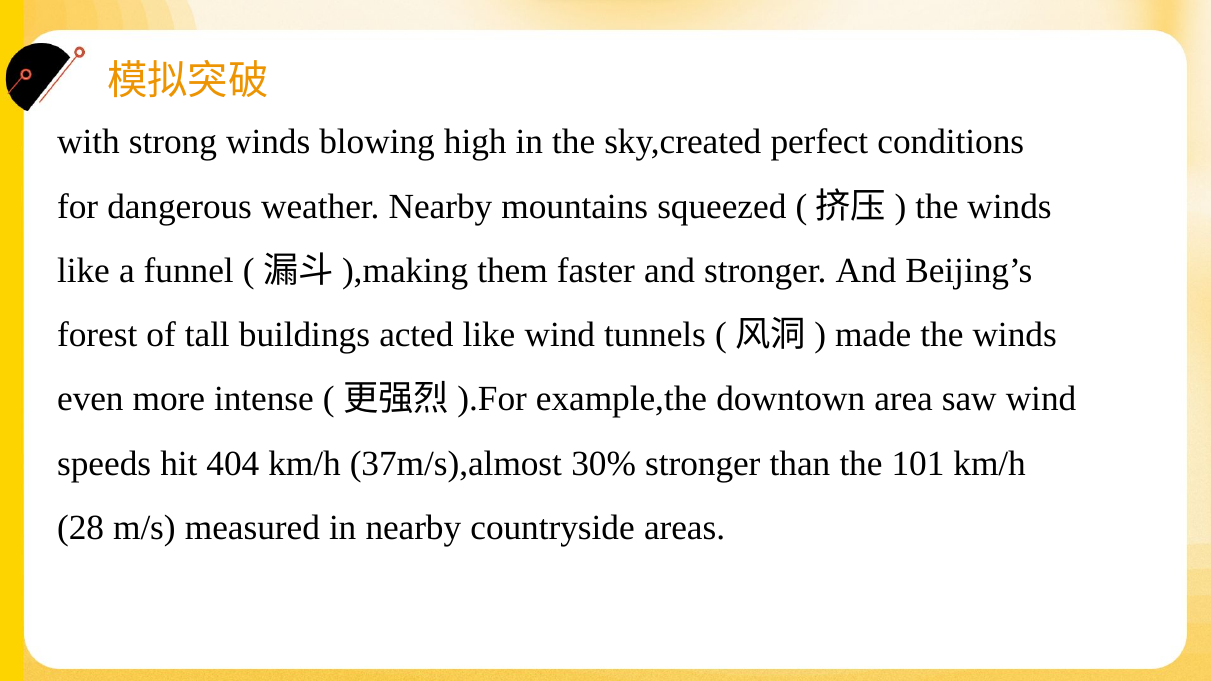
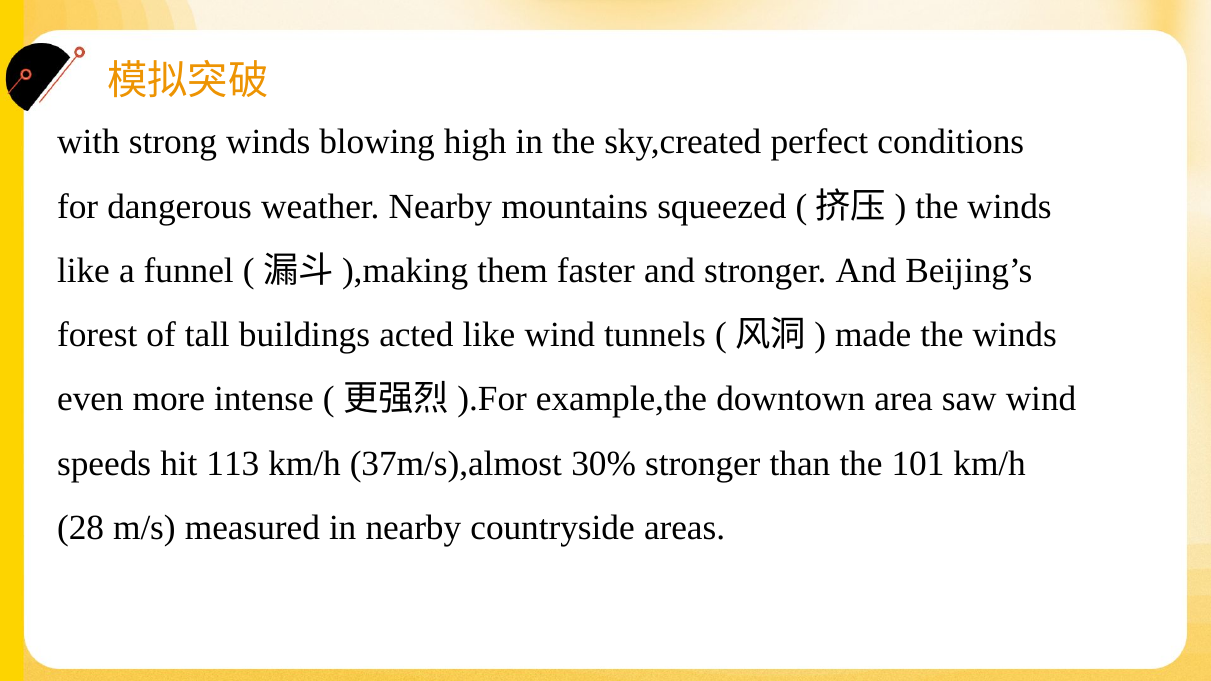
404: 404 -> 113 (233, 464)
